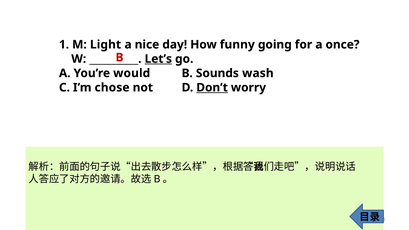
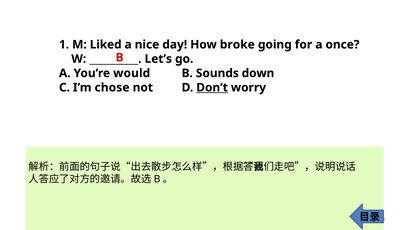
Light: Light -> Liked (106, 45)
funny: funny -> broke (237, 45)
Let’s underline: present -> none (158, 59)
wash: wash -> down (258, 73)
